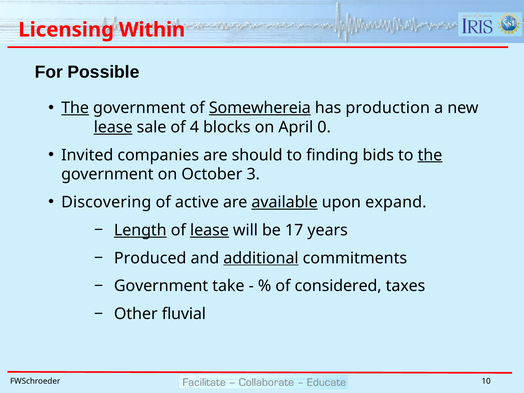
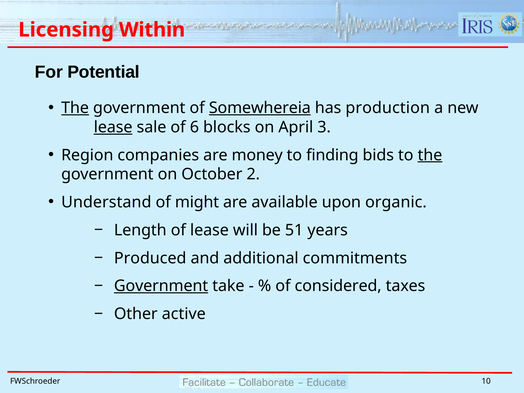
Possible: Possible -> Potential (104, 72)
4: 4 -> 6 (194, 127)
0: 0 -> 3 (324, 127)
Invited: Invited -> Region (87, 155)
should: should -> money (257, 155)
3: 3 -> 2 (253, 174)
Discovering: Discovering -> Understand (106, 202)
active: active -> might (197, 202)
available underline: present -> none (285, 202)
expand: expand -> organic (396, 202)
Length underline: present -> none (140, 230)
lease underline: present -> none (209, 230)
17: 17 -> 51 (294, 230)
additional underline: present -> none (261, 258)
Government underline: none -> present (161, 286)
fluvial: fluvial -> active (184, 314)
